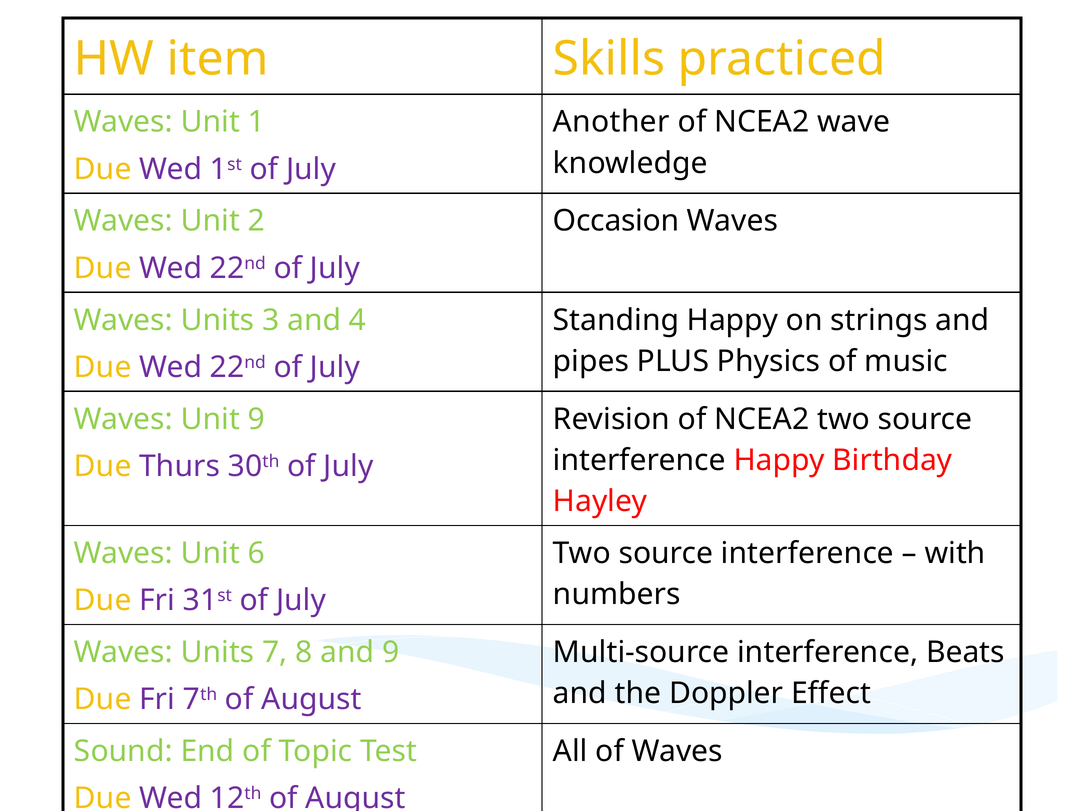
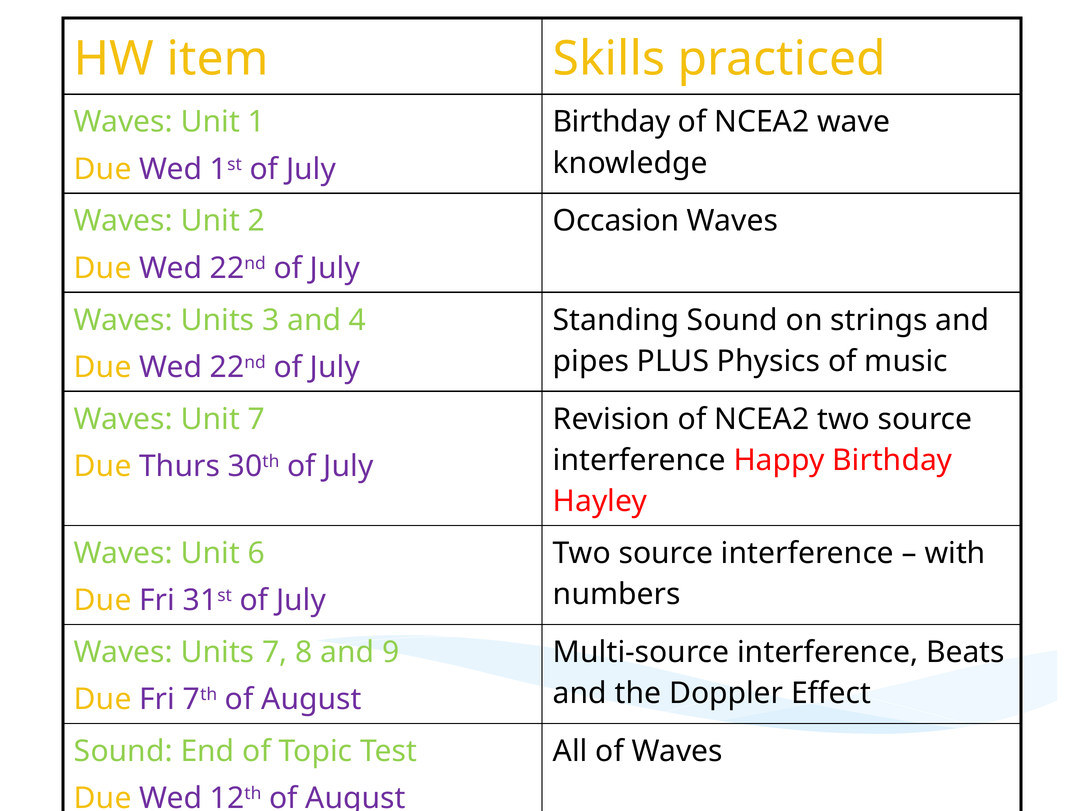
Another: Another -> Birthday (612, 122)
Standing Happy: Happy -> Sound (732, 320)
Unit 9: 9 -> 7 (256, 419)
